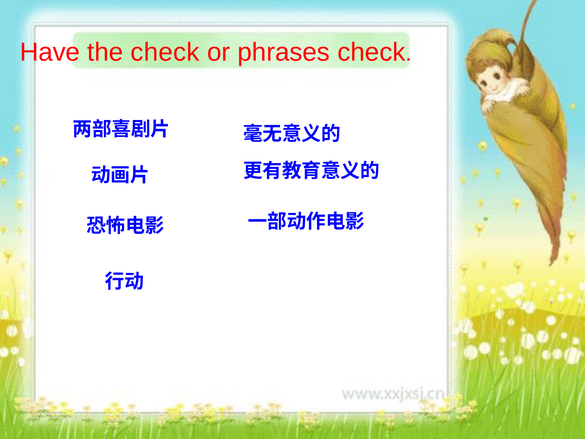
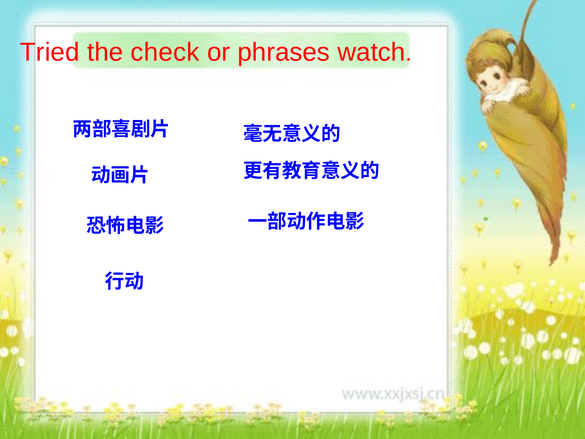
Have: Have -> Tried (50, 52)
phrases check: check -> watch (371, 52)
